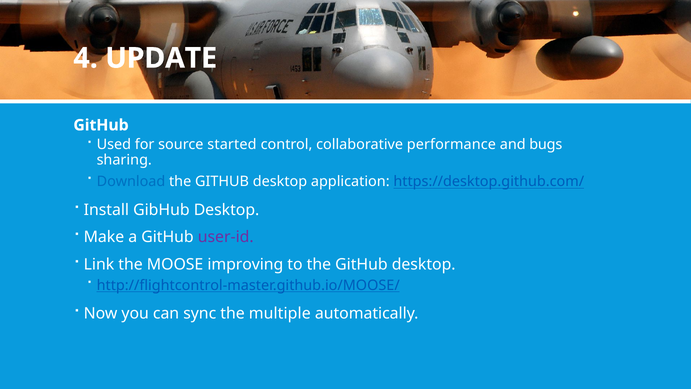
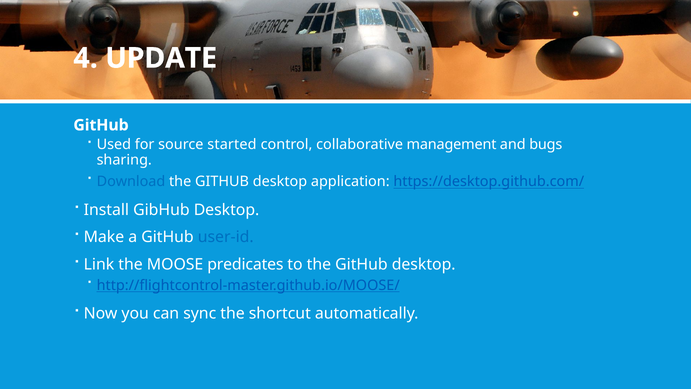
performance: performance -> management (452, 144)
user-id colour: purple -> blue (226, 237)
improving: improving -> predicates (245, 264)
multiple: multiple -> shortcut (280, 313)
